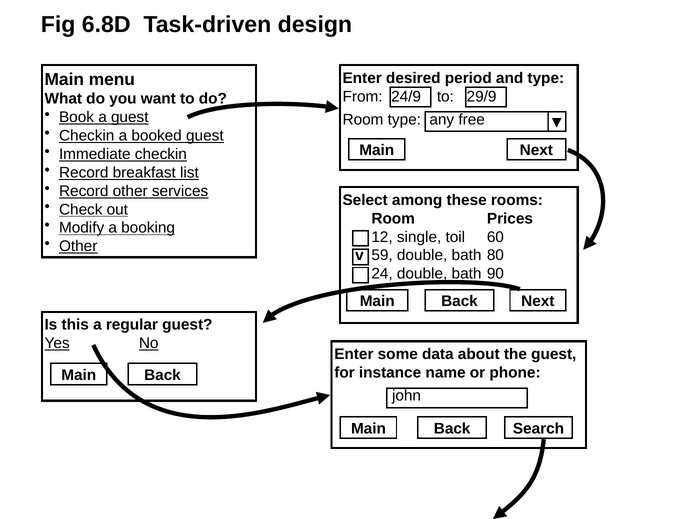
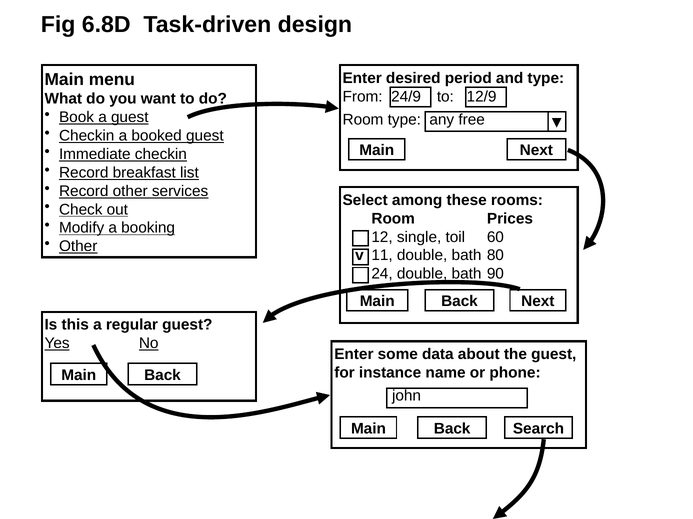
29/9: 29/9 -> 12/9 (482, 97)
59: 59 -> 11 (382, 256)
